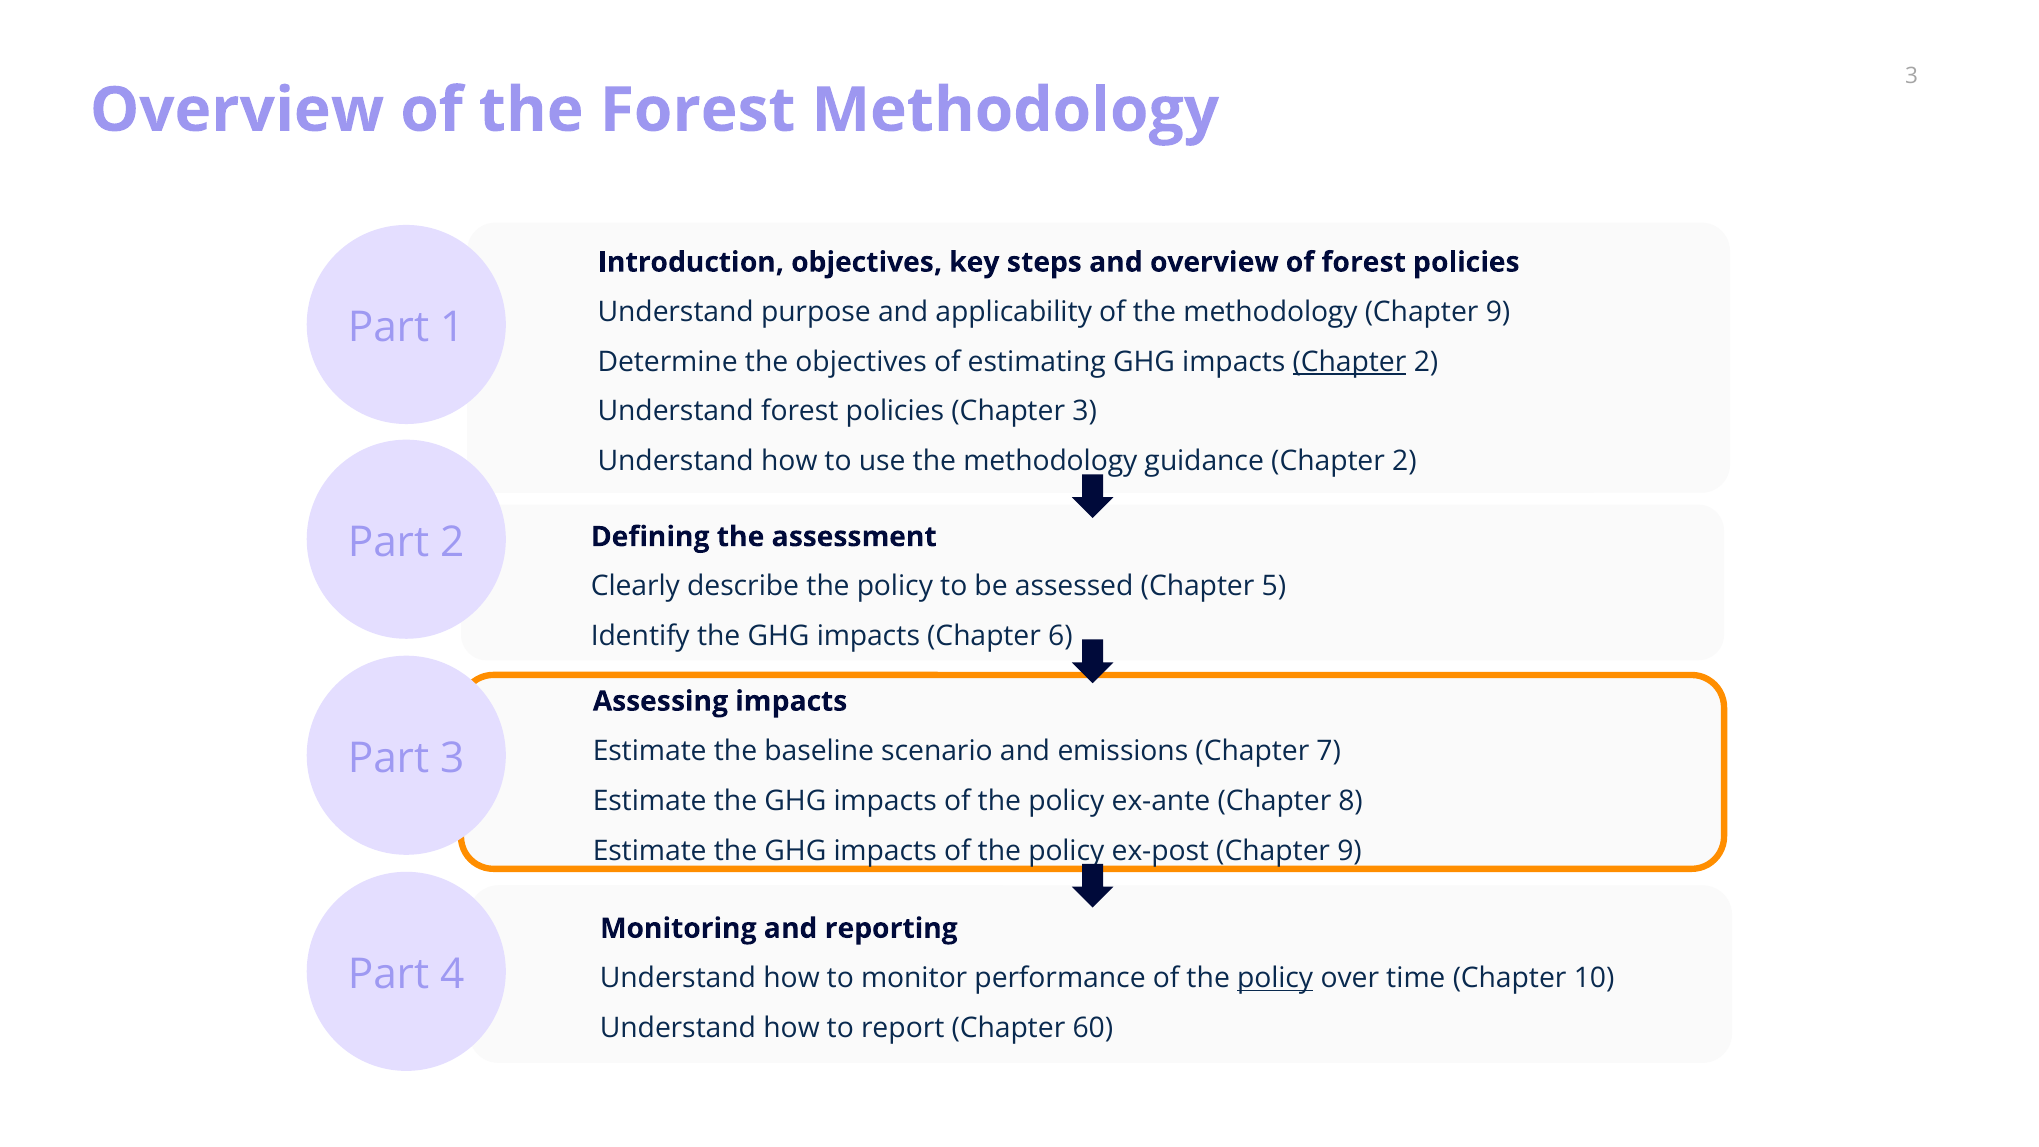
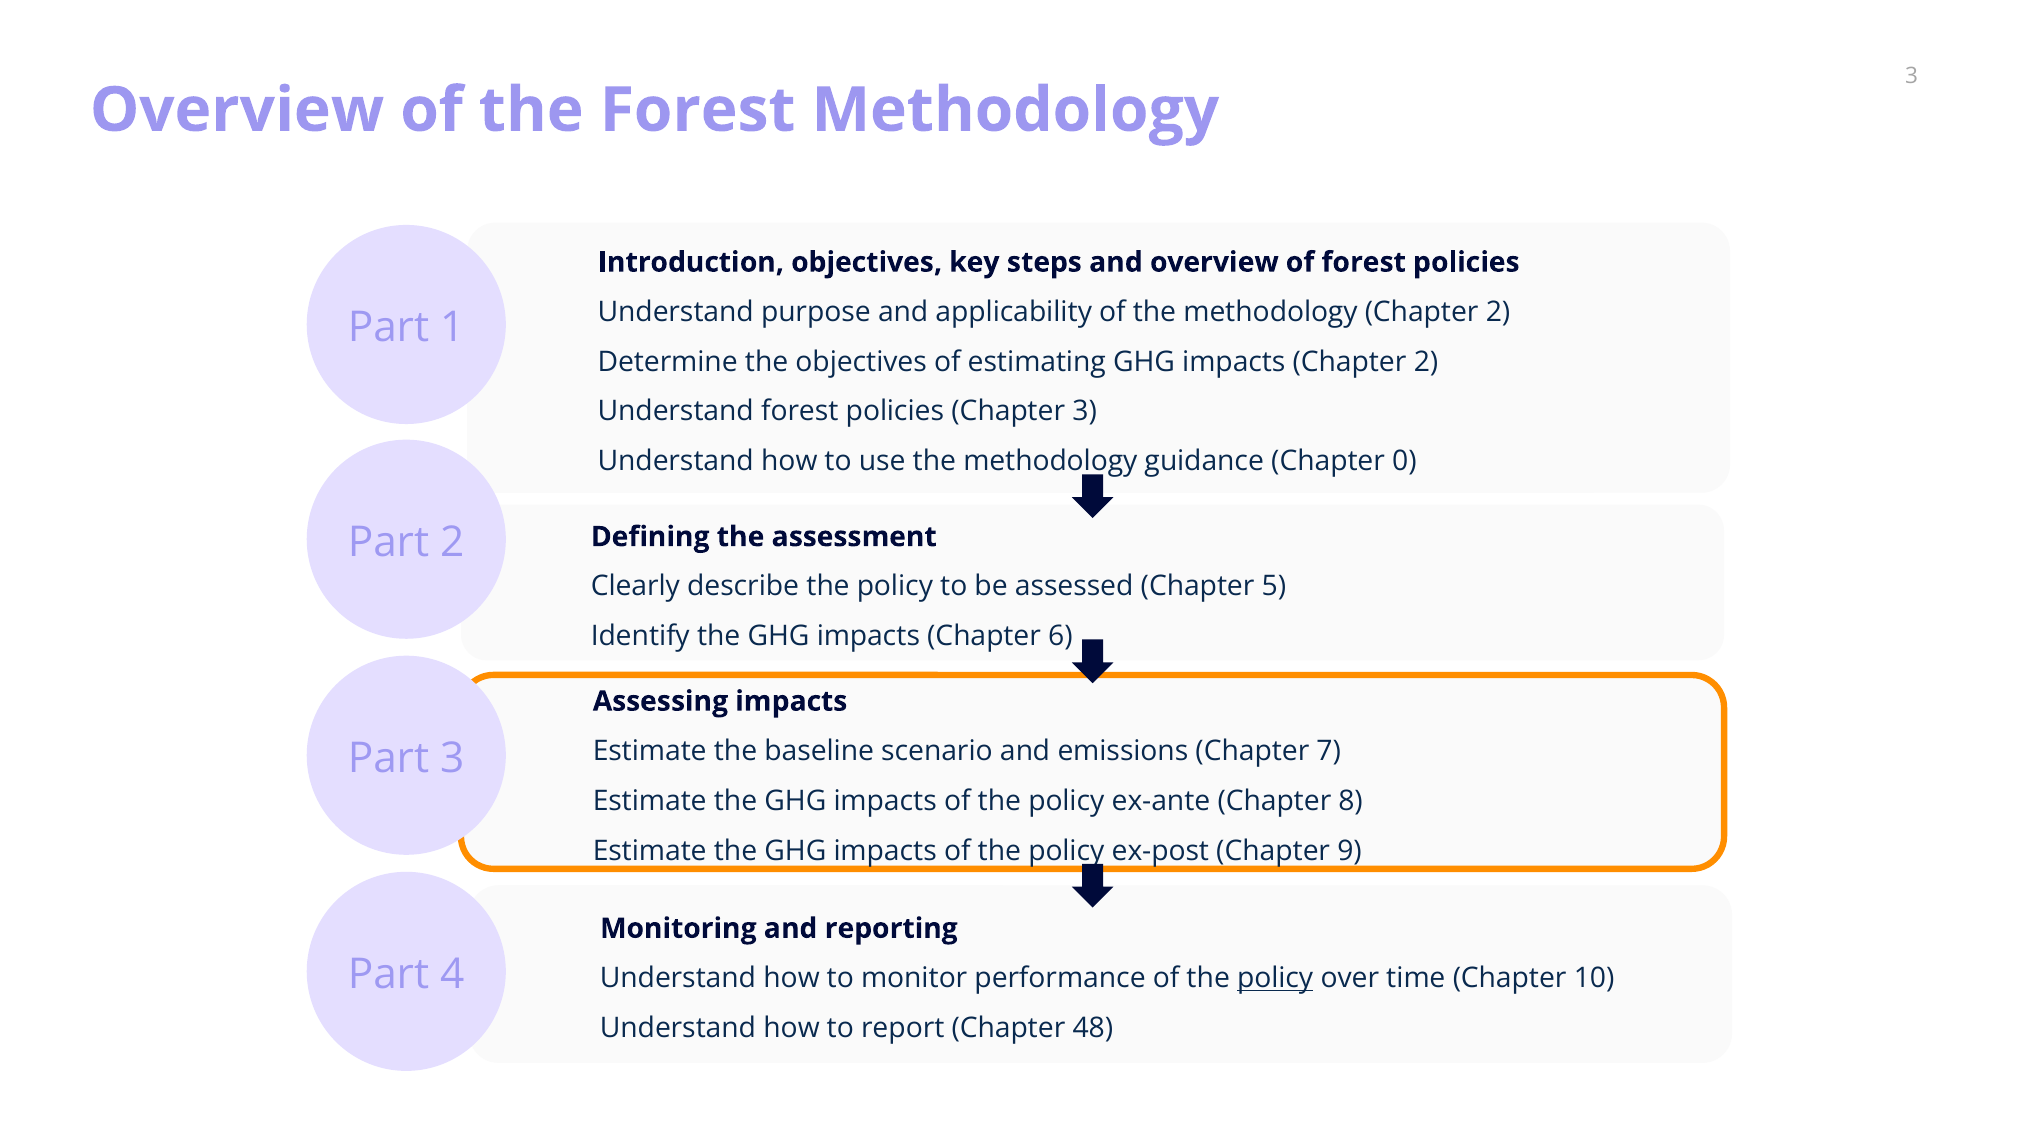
methodology Chapter 9: 9 -> 2 (1498, 312)
Chapter underline: present -> none (1349, 362)
guidance Chapter 2: 2 -> 0 (1404, 461)
60: 60 -> 48 (1093, 1028)
